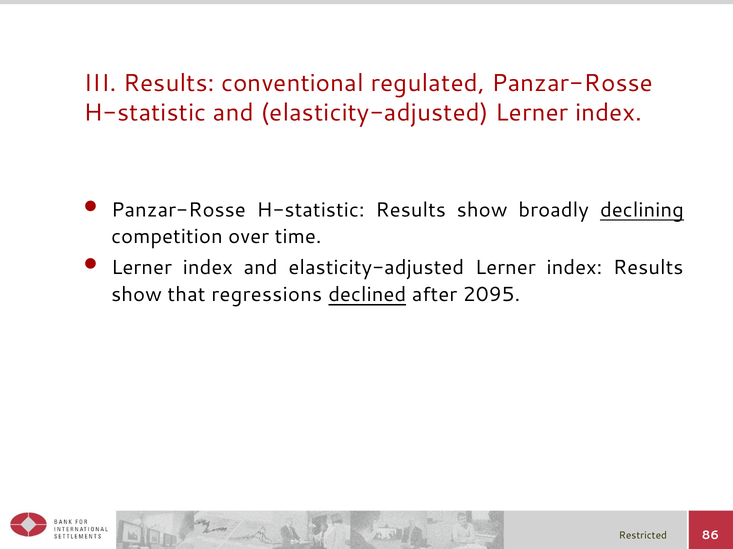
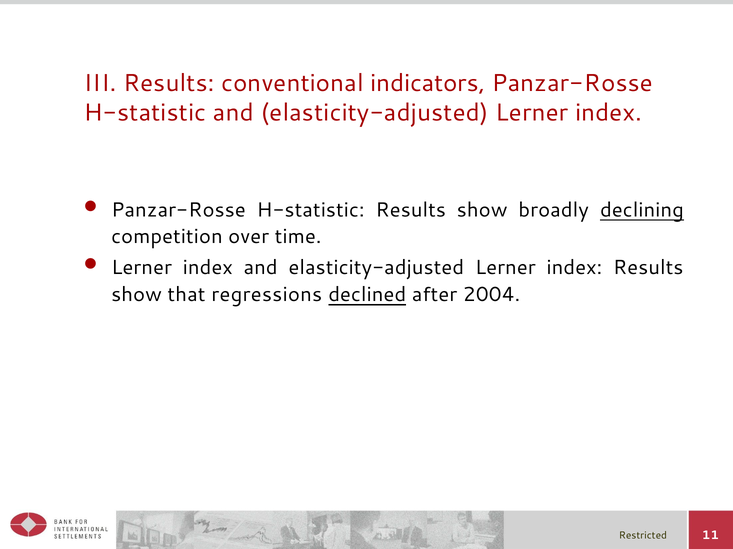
regulated: regulated -> indicators (428, 83)
2095: 2095 -> 2004 (492, 295)
86: 86 -> 11 (710, 536)
